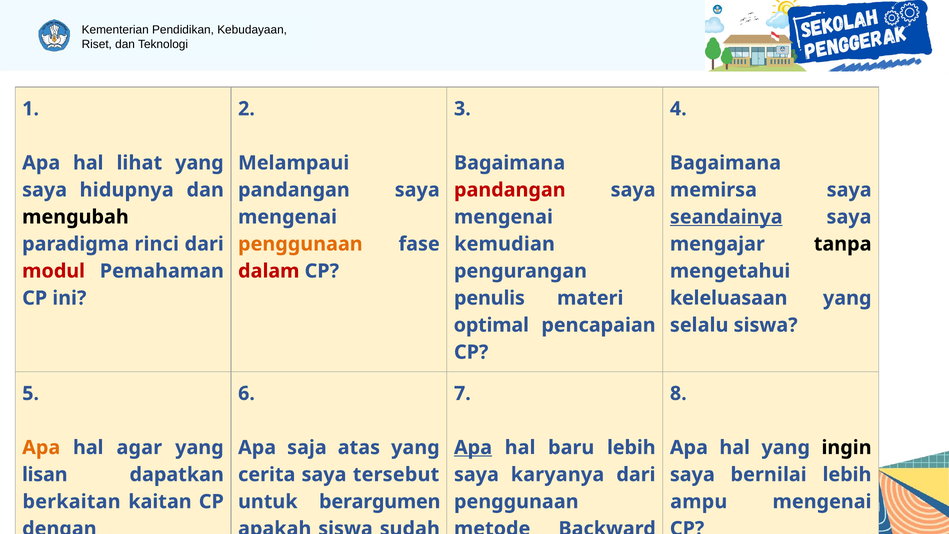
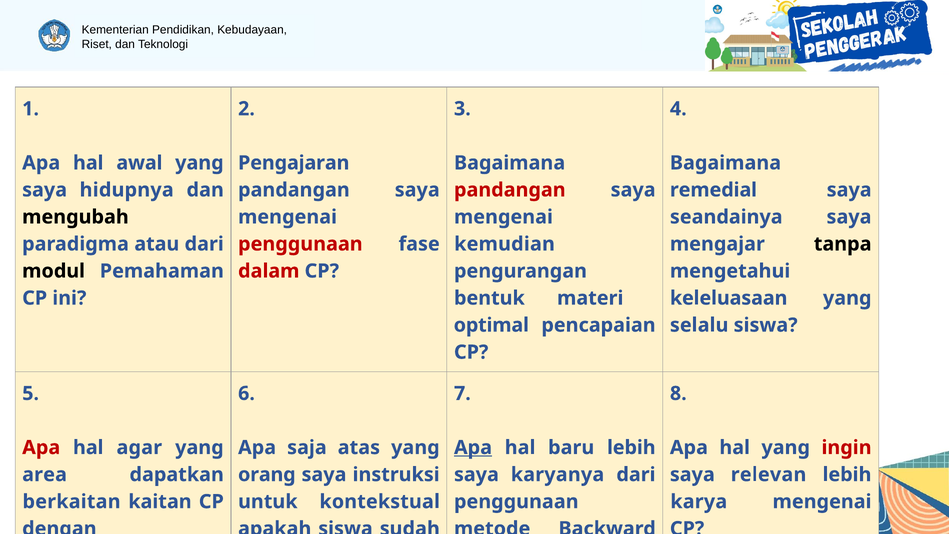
lihat: lihat -> awal (139, 163)
Melampaui: Melampaui -> Pengajaran (294, 163)
memirsa: memirsa -> remedial (713, 190)
seandainya underline: present -> none (726, 217)
rinci: rinci -> atau (157, 244)
penggunaan colour: orange -> red (300, 244)
modul colour: red -> black (54, 271)
penulis: penulis -> bentuk (489, 298)
Apa colour: orange -> red (41, 447)
ingin colour: black -> red (847, 447)
lisan: lisan -> area (45, 474)
cerita: cerita -> orang (267, 474)
tersebut: tersebut -> instruksi (396, 474)
bernilai: bernilai -> relevan (769, 474)
berargumen: berargumen -> kontekstual (380, 501)
ampu: ampu -> karya (699, 501)
